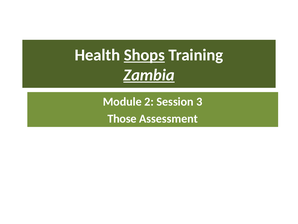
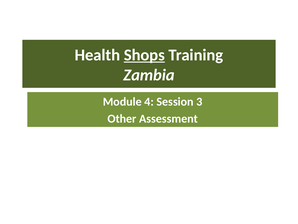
Zambia underline: present -> none (149, 75)
2: 2 -> 4 (149, 101)
Those: Those -> Other (122, 118)
